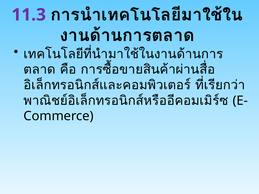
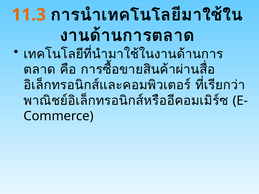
11.3 colour: purple -> orange (29, 15)
